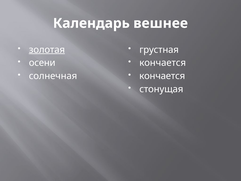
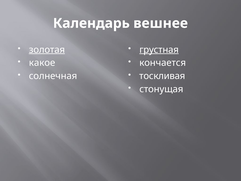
грустная underline: none -> present (159, 50)
осени: осени -> какое (42, 63)
кончается: кончается -> тоскливая (162, 76)
